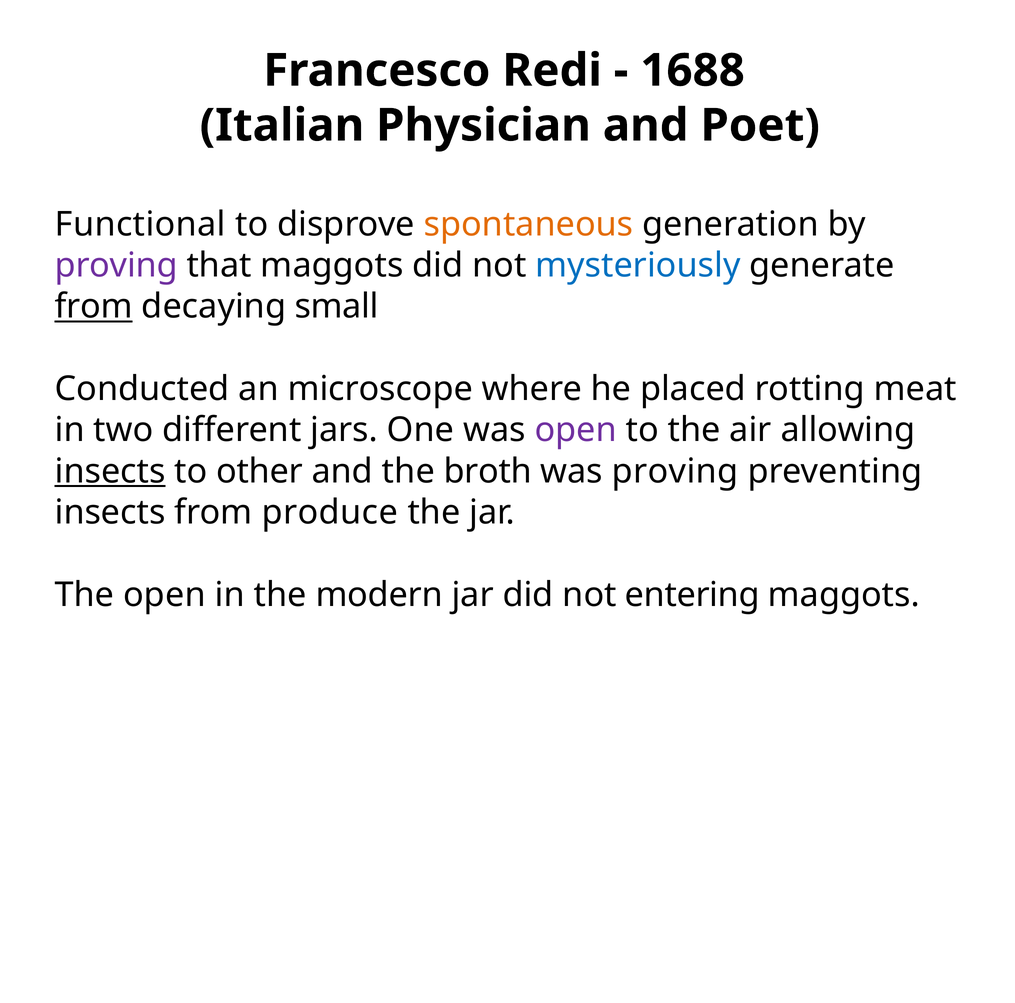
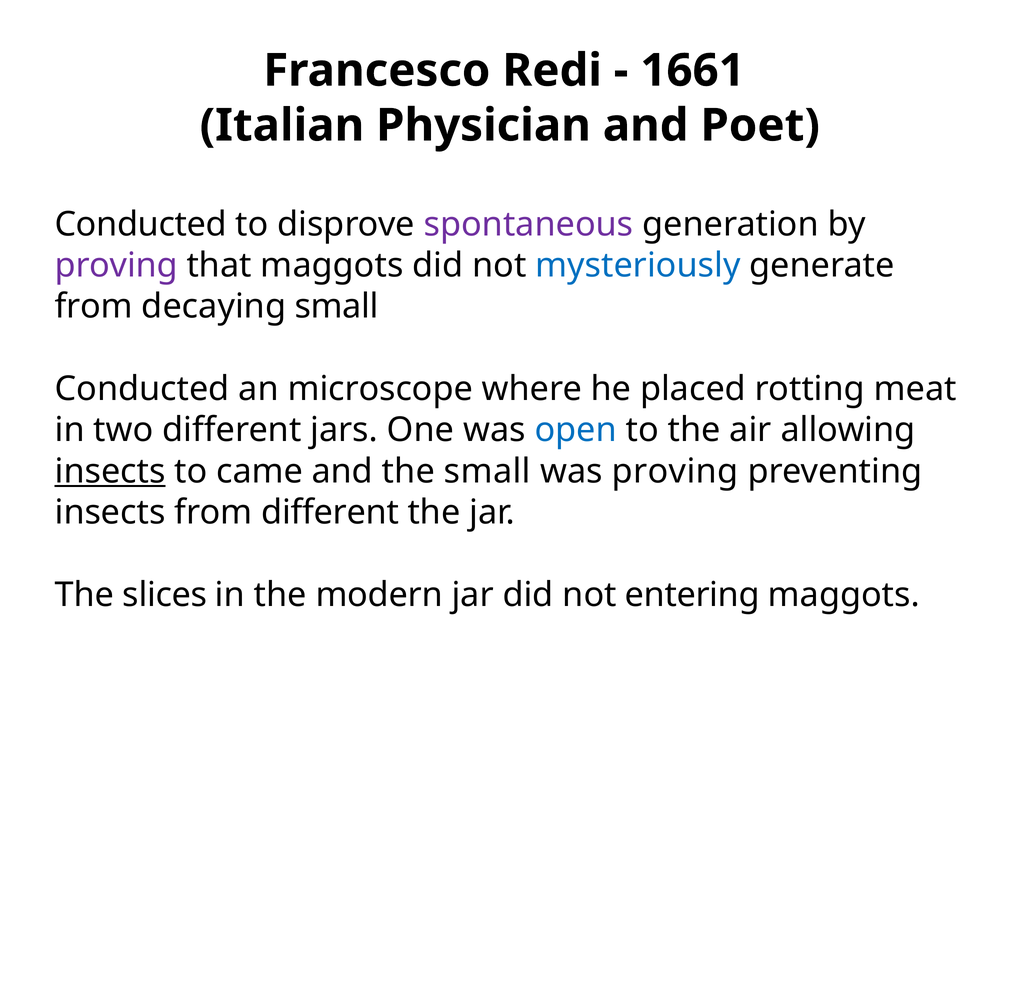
1688: 1688 -> 1661 (693, 71)
Functional: Functional -> Conducted (141, 224)
spontaneous colour: orange -> purple (529, 224)
from underline: present -> none (94, 306)
open colour: purple -> blue (576, 430)
other: other -> came (260, 471)
the broth: broth -> small (487, 471)
from produce: produce -> different (330, 512)
The open: open -> slices (165, 594)
